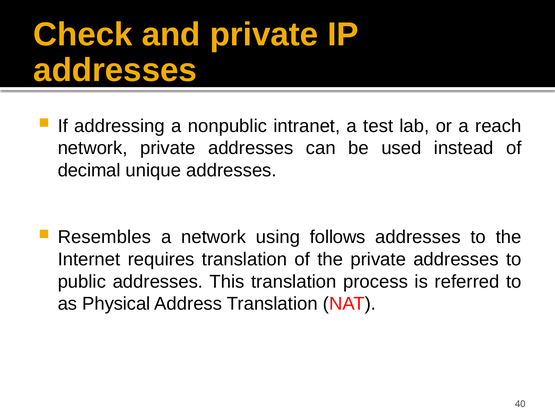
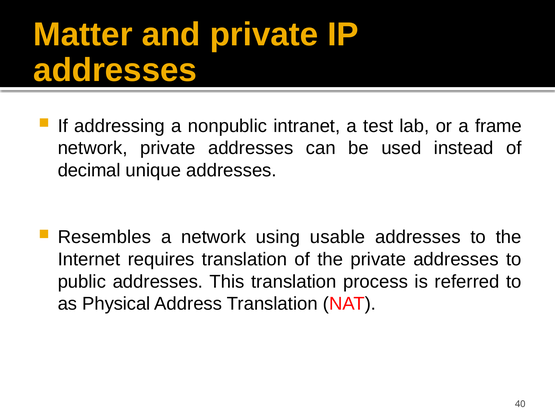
Check: Check -> Matter (83, 34)
reach: reach -> frame (498, 126)
follows: follows -> usable (338, 237)
